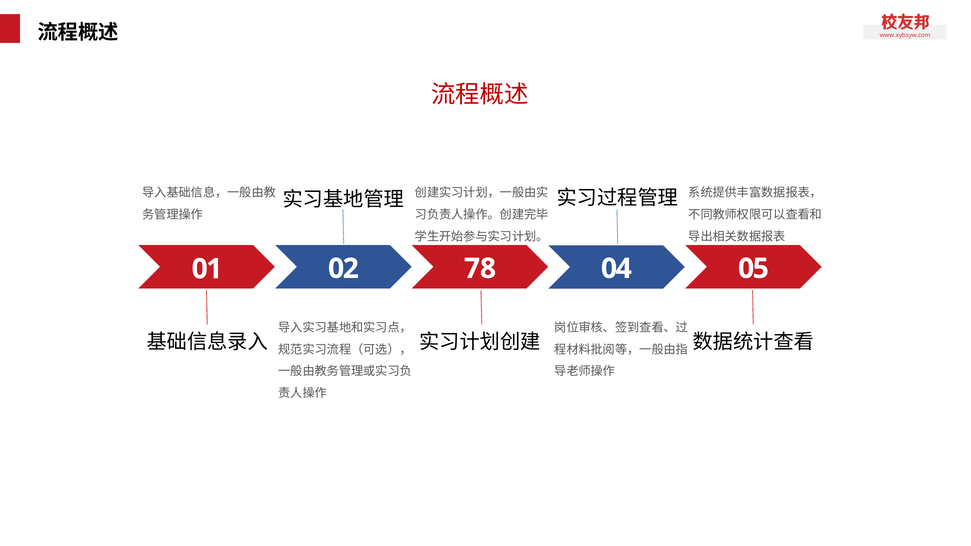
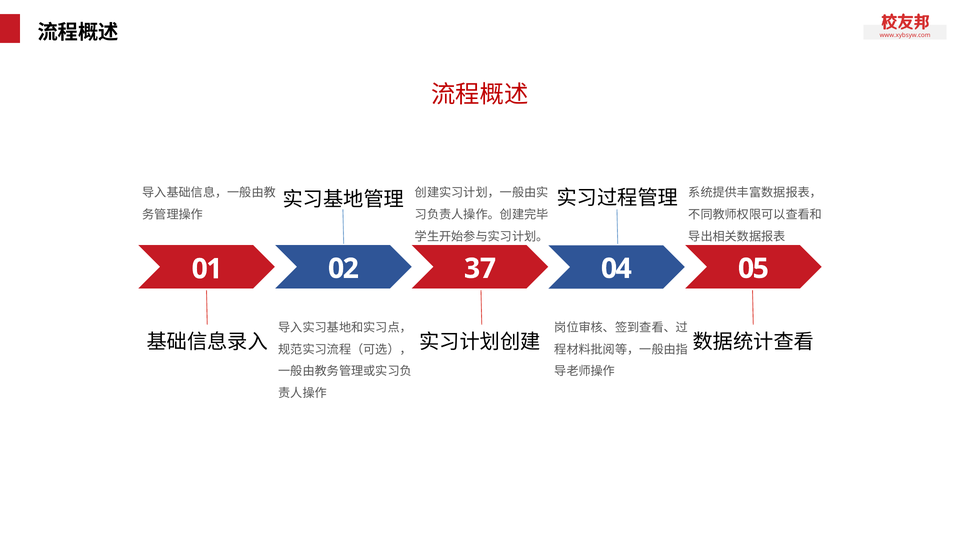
78: 78 -> 37 (480, 269)
